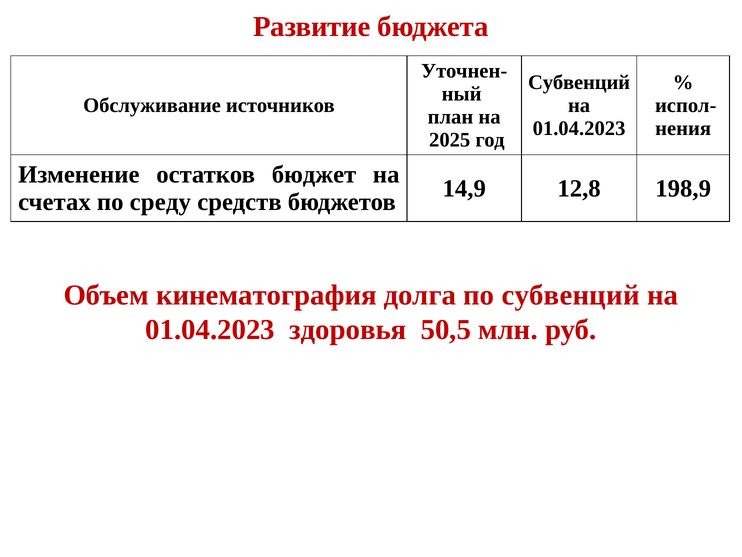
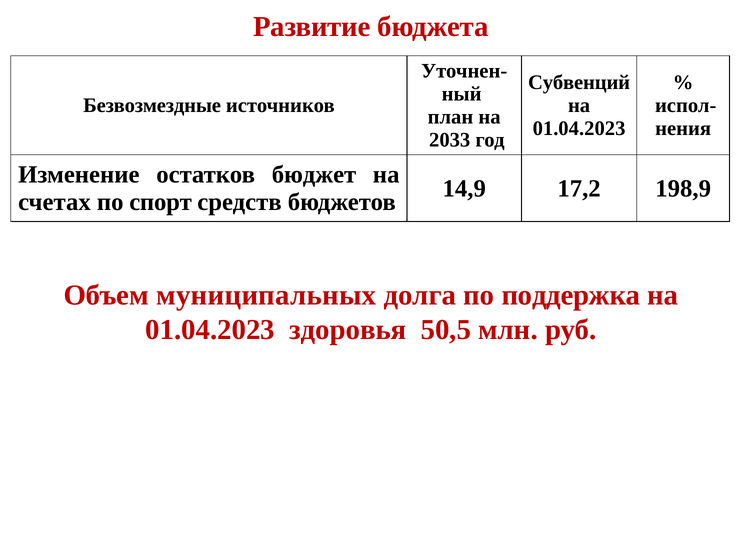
Обслуживание: Обслуживание -> Безвозмездные (152, 105)
2025: 2025 -> 2033 (450, 140)
12,8: 12,8 -> 17,2 (579, 188)
среду: среду -> спорт (161, 202)
кинематография: кинематография -> муниципальных (266, 295)
по субвенций: субвенций -> поддержка (571, 295)
